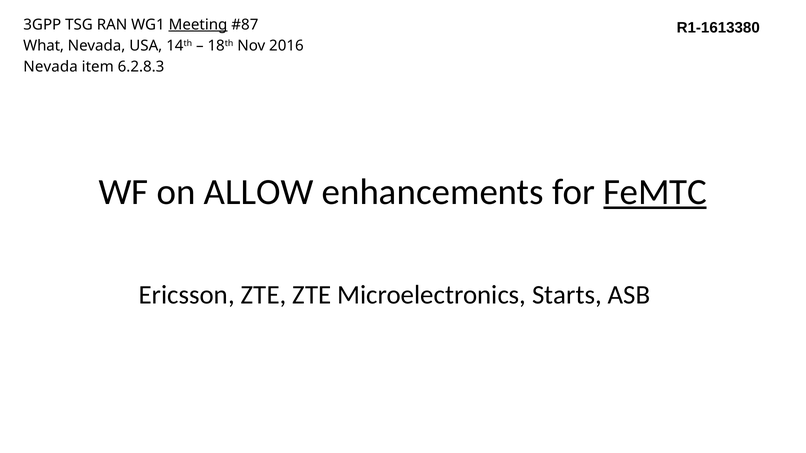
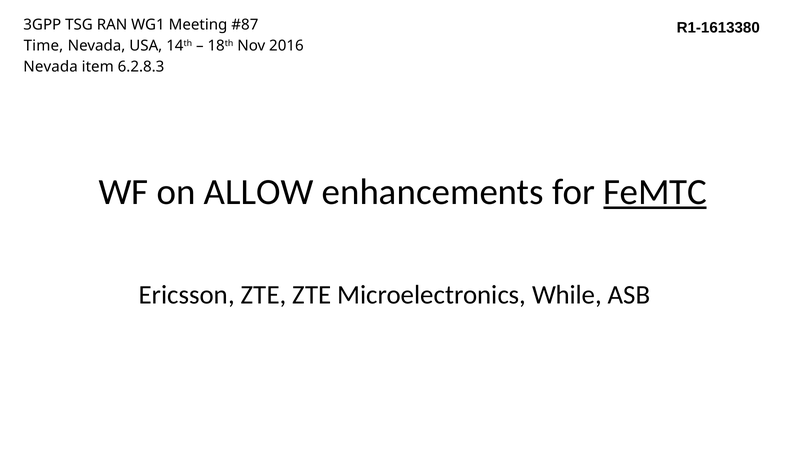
Meeting underline: present -> none (198, 25)
What: What -> Time (43, 46)
Starts: Starts -> While (567, 295)
